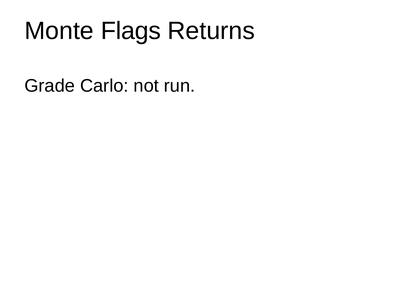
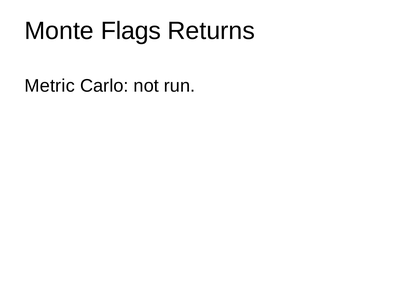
Grade: Grade -> Metric (50, 86)
